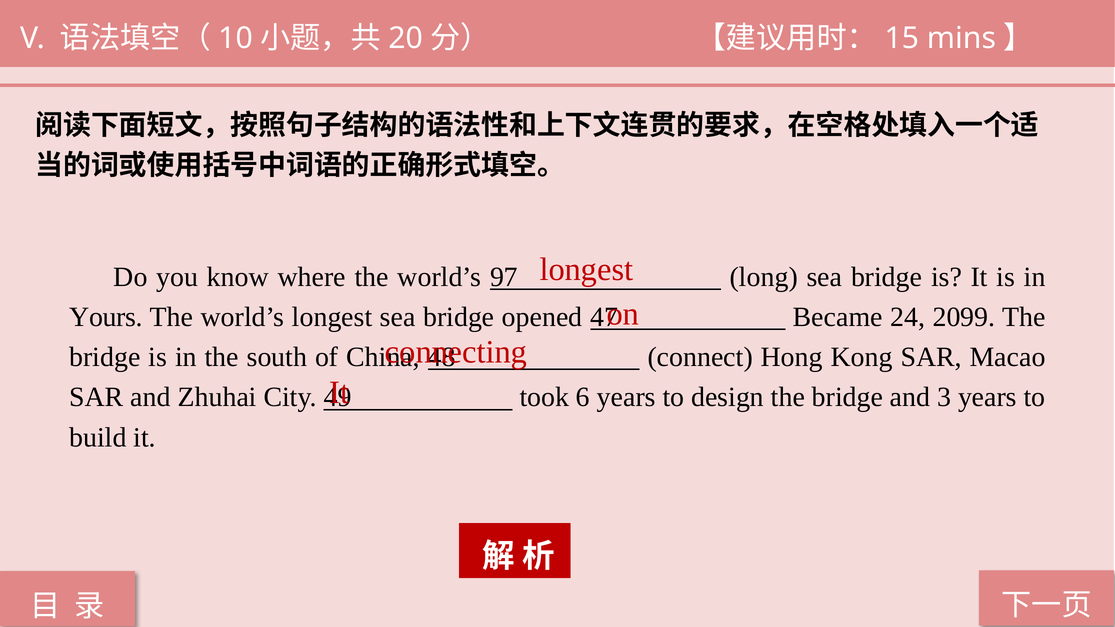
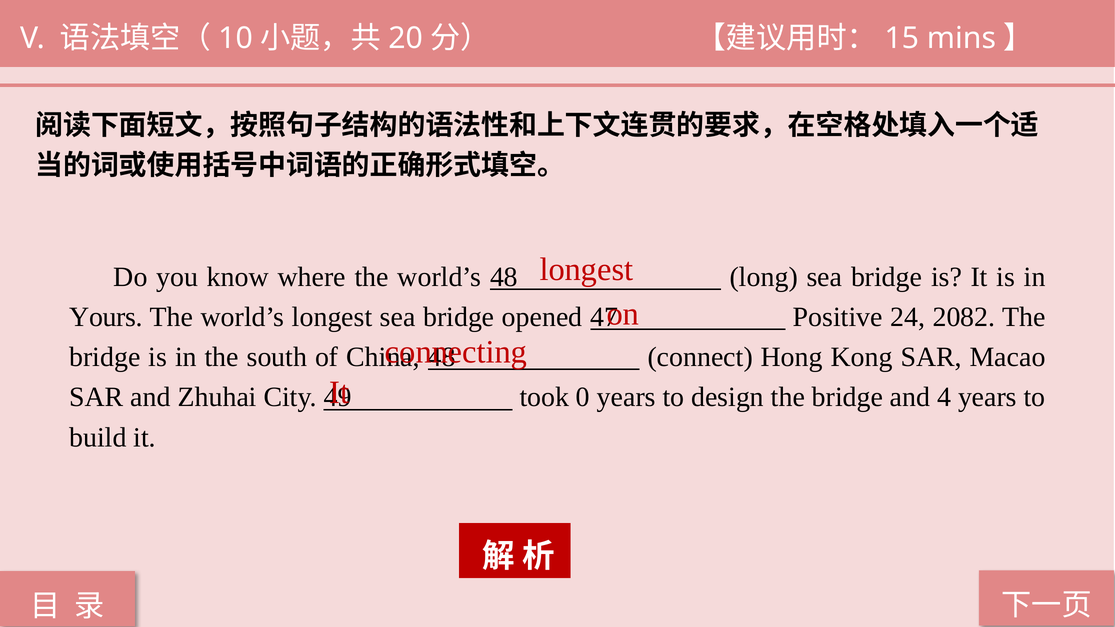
world’s 97: 97 -> 48 (504, 277)
Became: Became -> Positive (838, 317)
2099: 2099 -> 2082 (964, 317)
6: 6 -> 0 (583, 397)
3: 3 -> 4 (944, 397)
